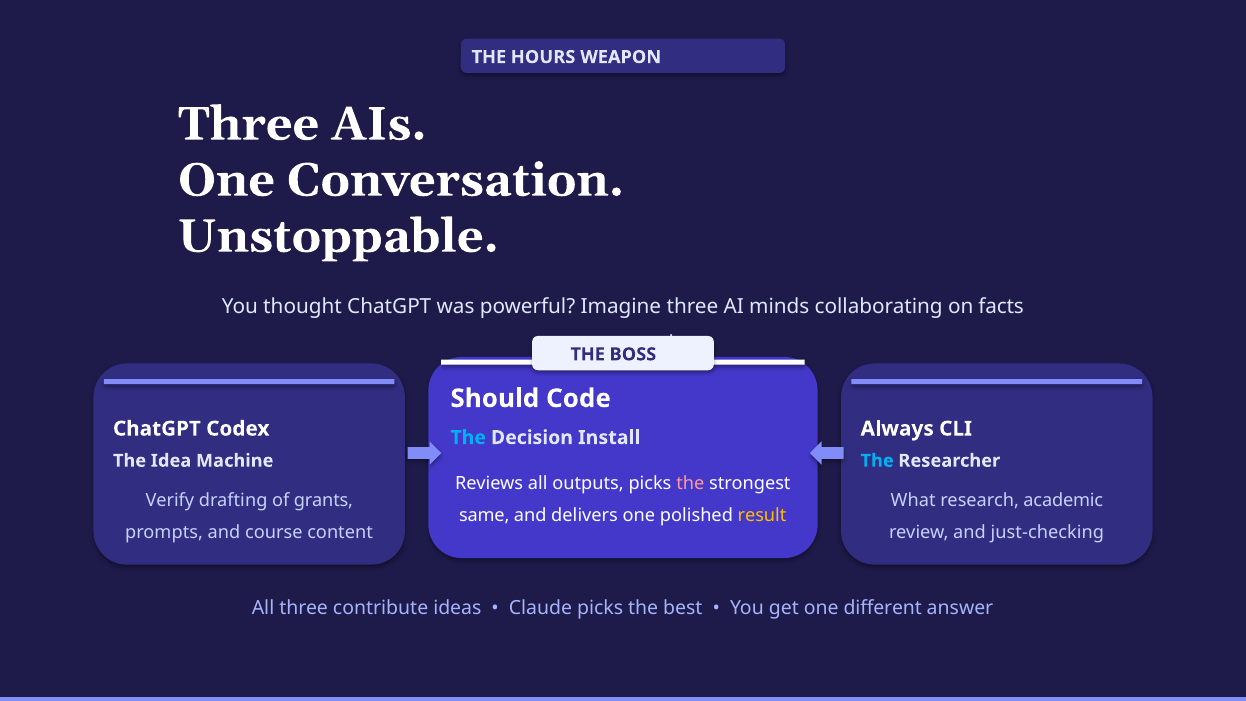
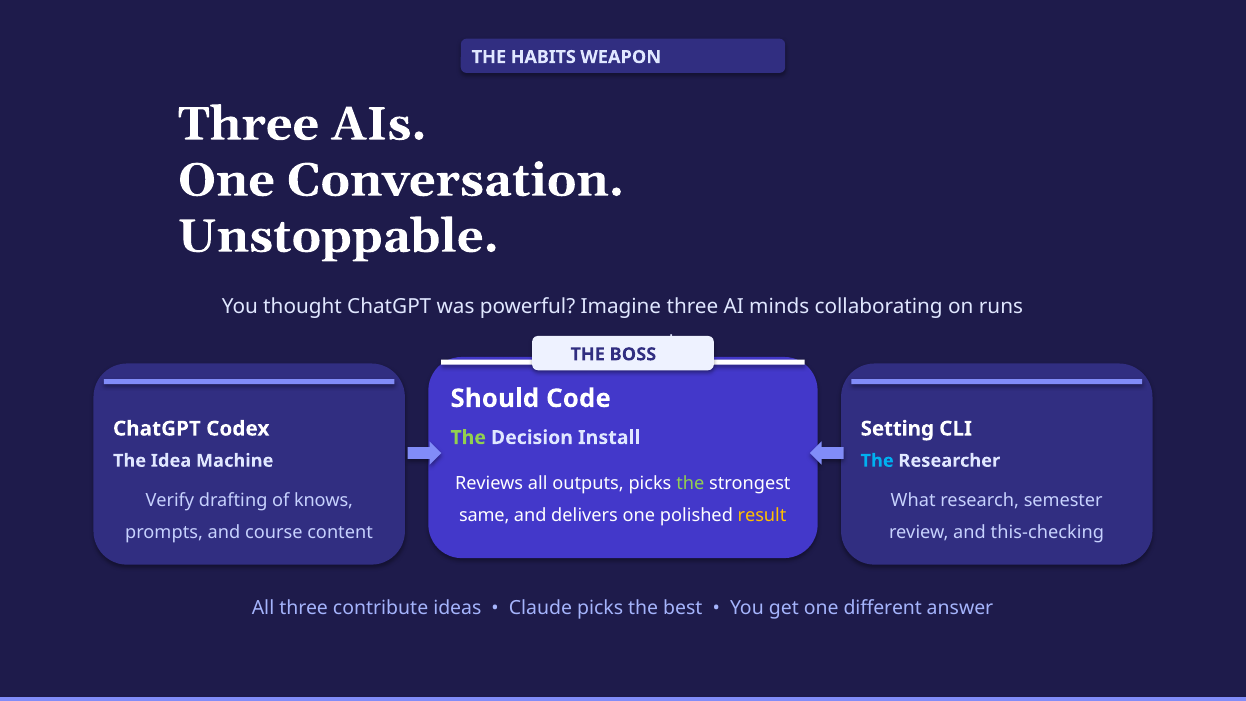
HOURS: HOURS -> HABITS (543, 57)
facts: facts -> runs (1001, 306)
Always: Always -> Setting (897, 429)
The colour: light blue -> light green (468, 438)
the colour: pink -> light green (690, 483)
grants: grants -> knows (323, 500)
academic: academic -> semester (1063, 500)
just-checking: just-checking -> this-checking (1047, 533)
